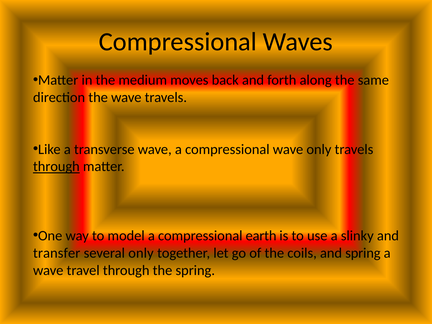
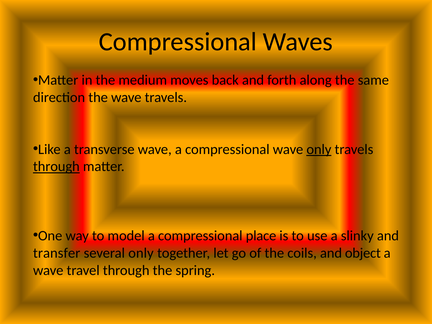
only underline: none -> present (319, 149)
earth: earth -> place (261, 236)
and spring: spring -> object (363, 253)
